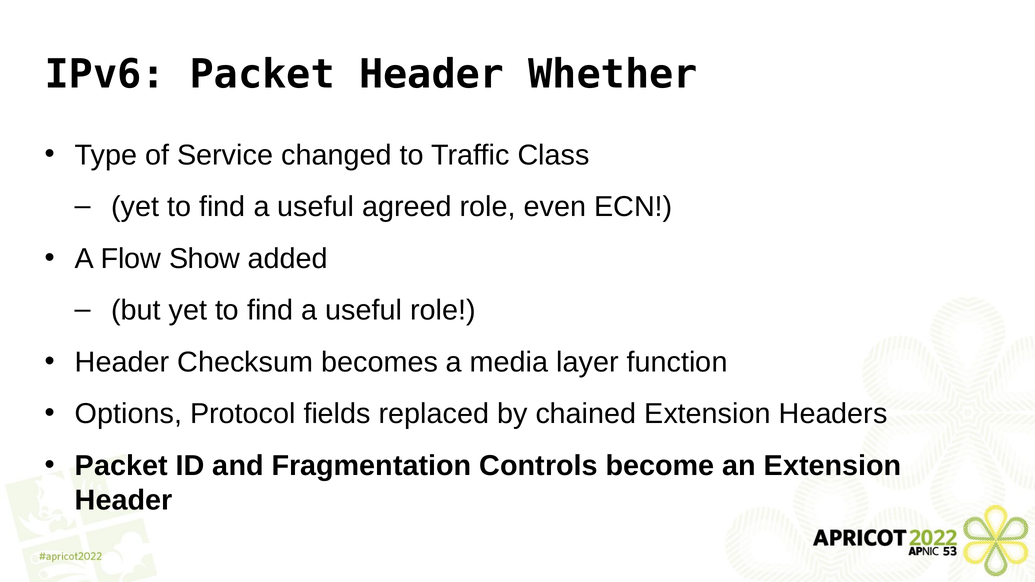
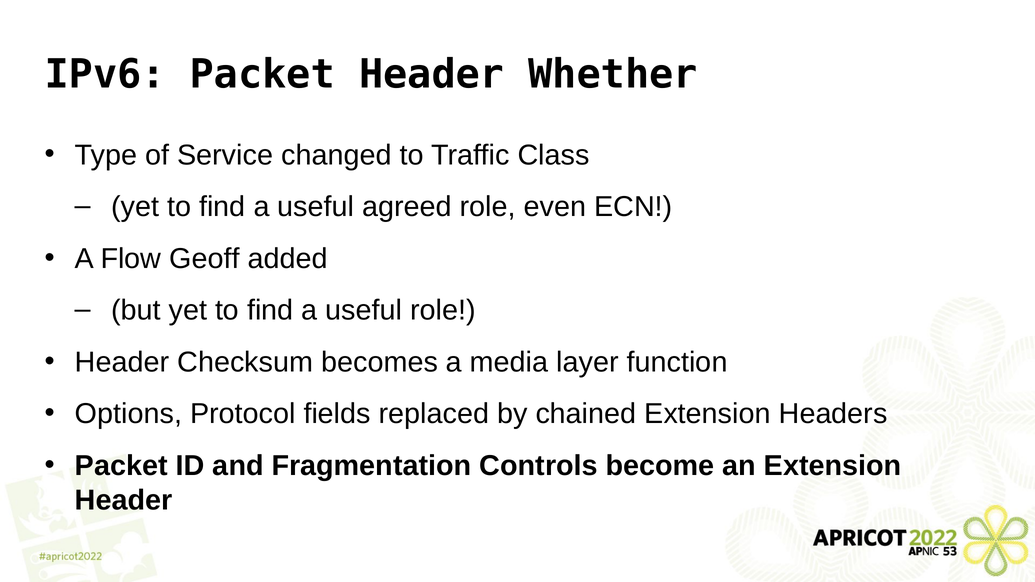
Show: Show -> Geoff (204, 259)
